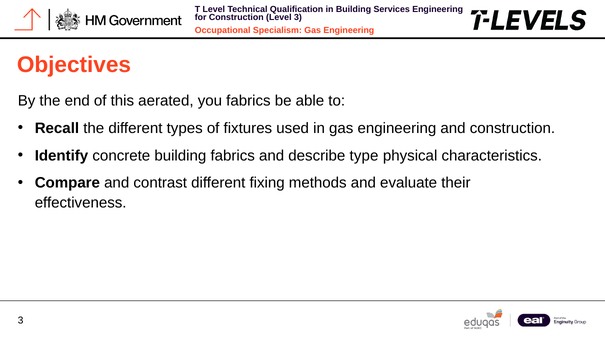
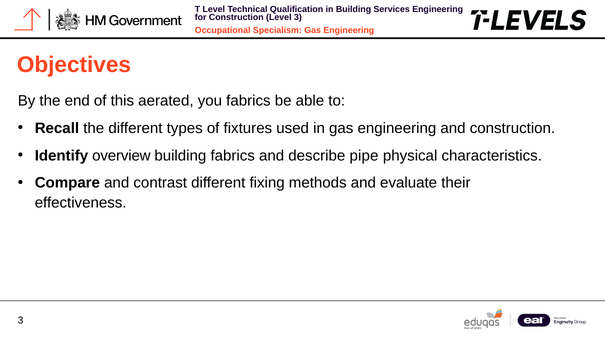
concrete: concrete -> overview (121, 156)
type: type -> pipe (364, 156)
